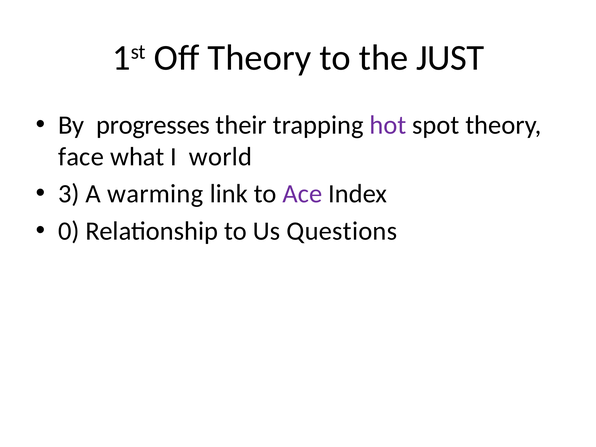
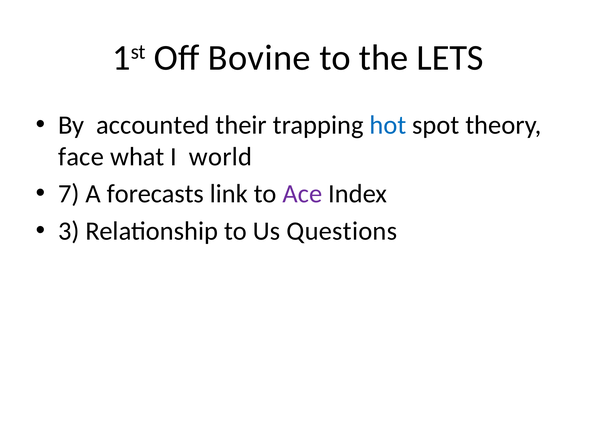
Off Theory: Theory -> Bovine (259, 58)
JUST: JUST -> LETS (450, 58)
progresses: progresses -> accounted (153, 125)
hot colour: purple -> blue (388, 125)
3: 3 -> 7 (69, 194)
warming: warming -> forecasts (155, 194)
0: 0 -> 3 (69, 231)
